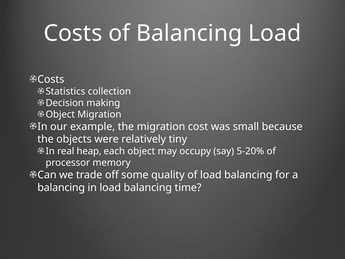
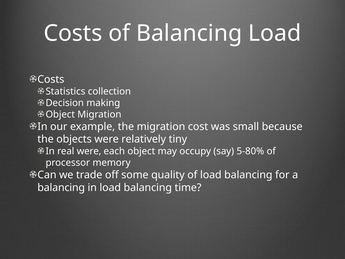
real heap: heap -> were (89, 151)
5-20%: 5-20% -> 5-80% (250, 151)
